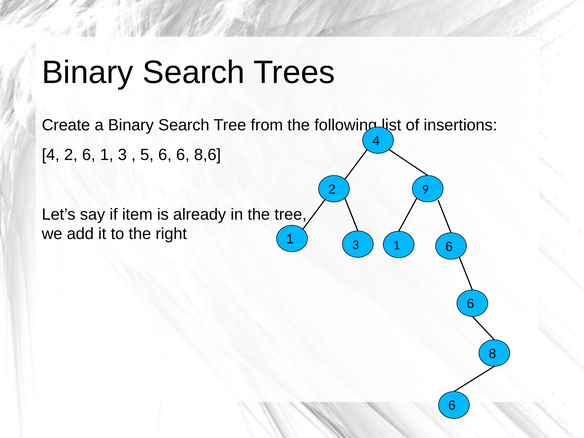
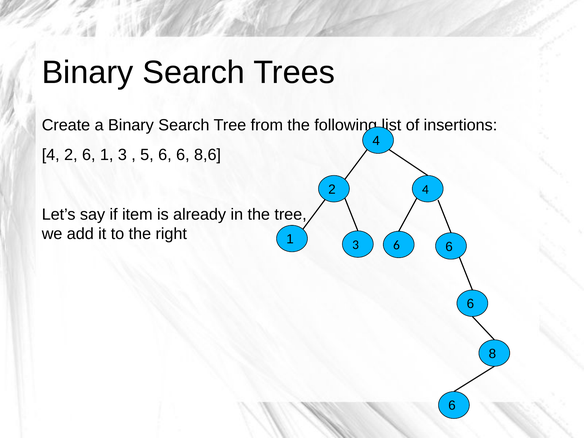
2 9: 9 -> 4 (425, 189)
3 1: 1 -> 6 (396, 245)
